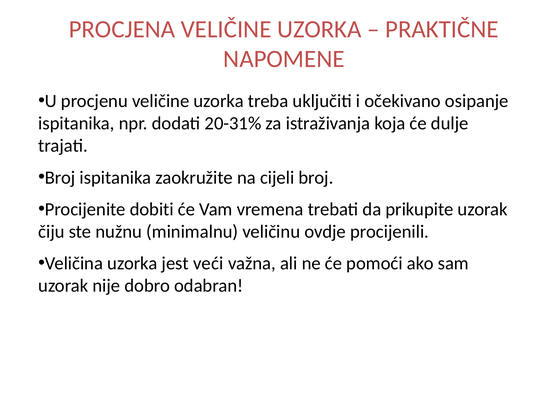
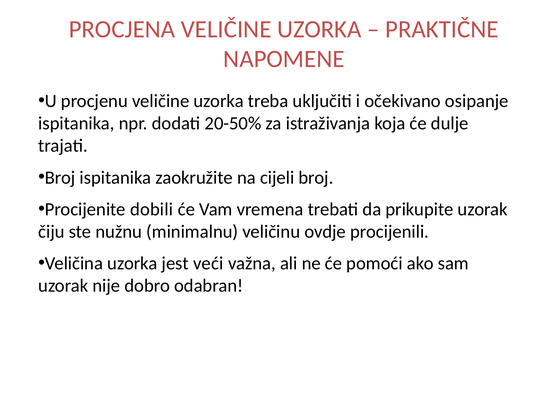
20-31%: 20-31% -> 20-50% (233, 123)
dobiti: dobiti -> dobili (152, 209)
